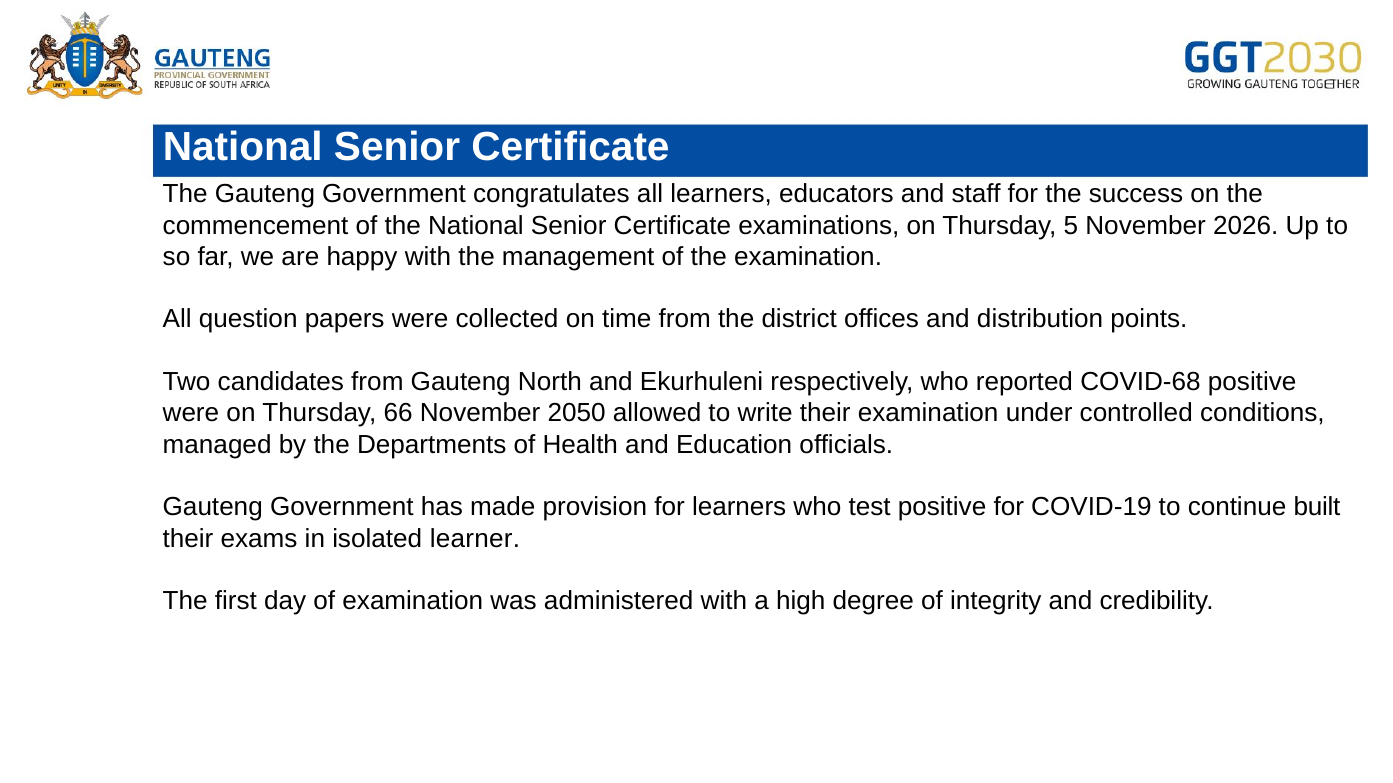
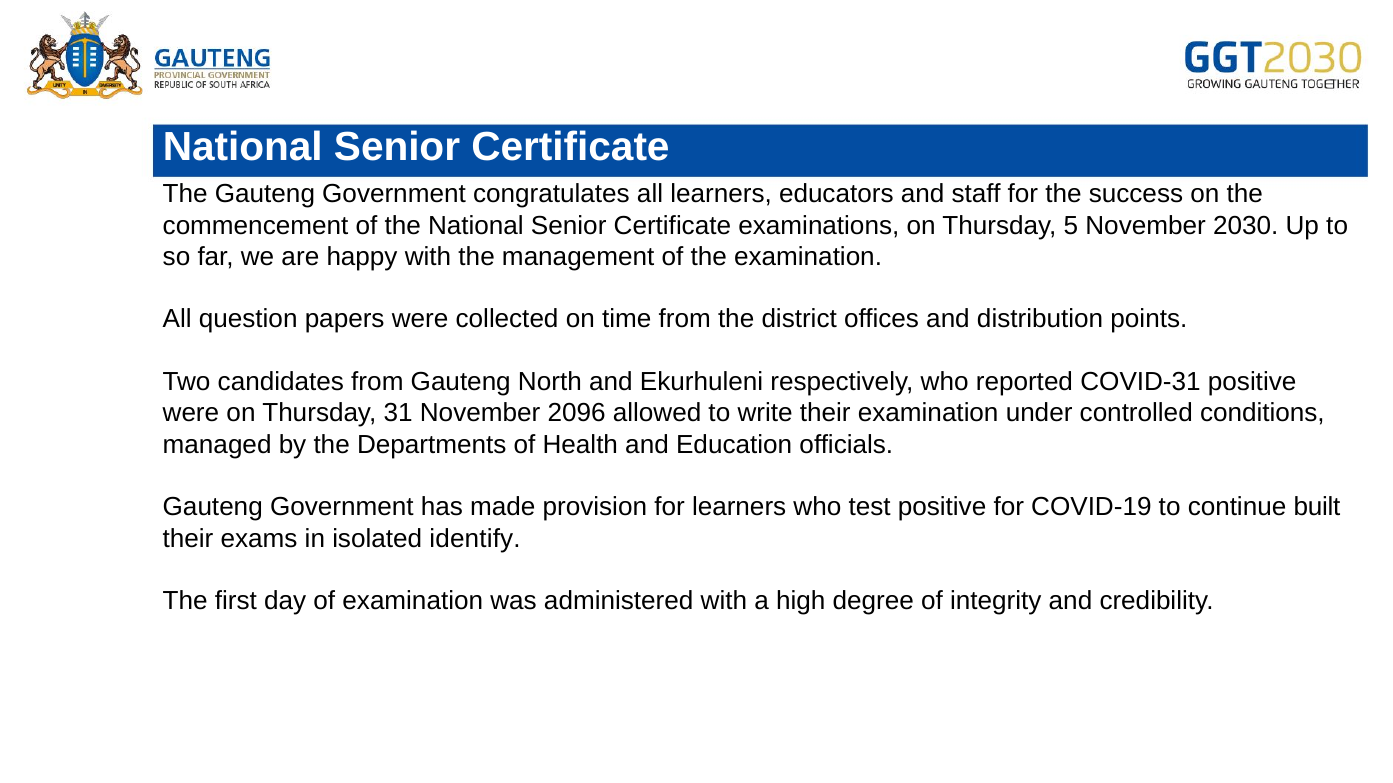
2026: 2026 -> 2030 (1246, 226)
COVID-68: COVID-68 -> COVID-31 (1141, 382)
66: 66 -> 31 (398, 414)
2050: 2050 -> 2096 (577, 414)
learner: learner -> identify (475, 539)
